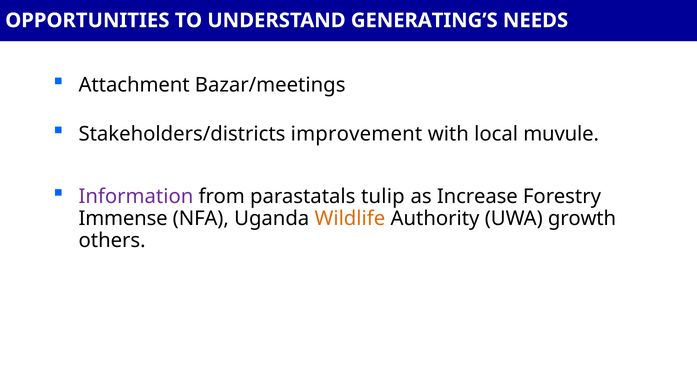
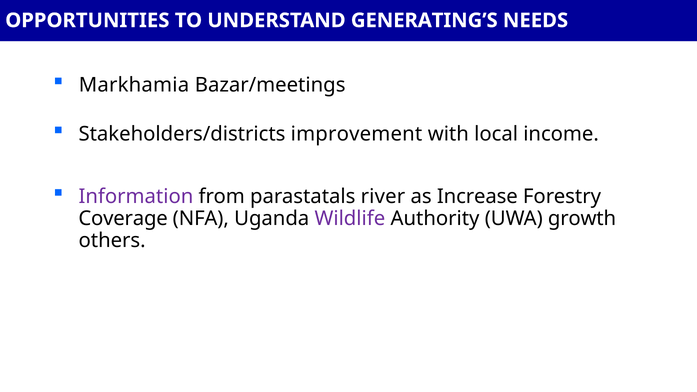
Attachment: Attachment -> Markhamia (134, 85)
muvule: muvule -> income (561, 134)
tulip: tulip -> river (383, 197)
Immense: Immense -> Coverage (123, 219)
Wildlife colour: orange -> purple (350, 219)
